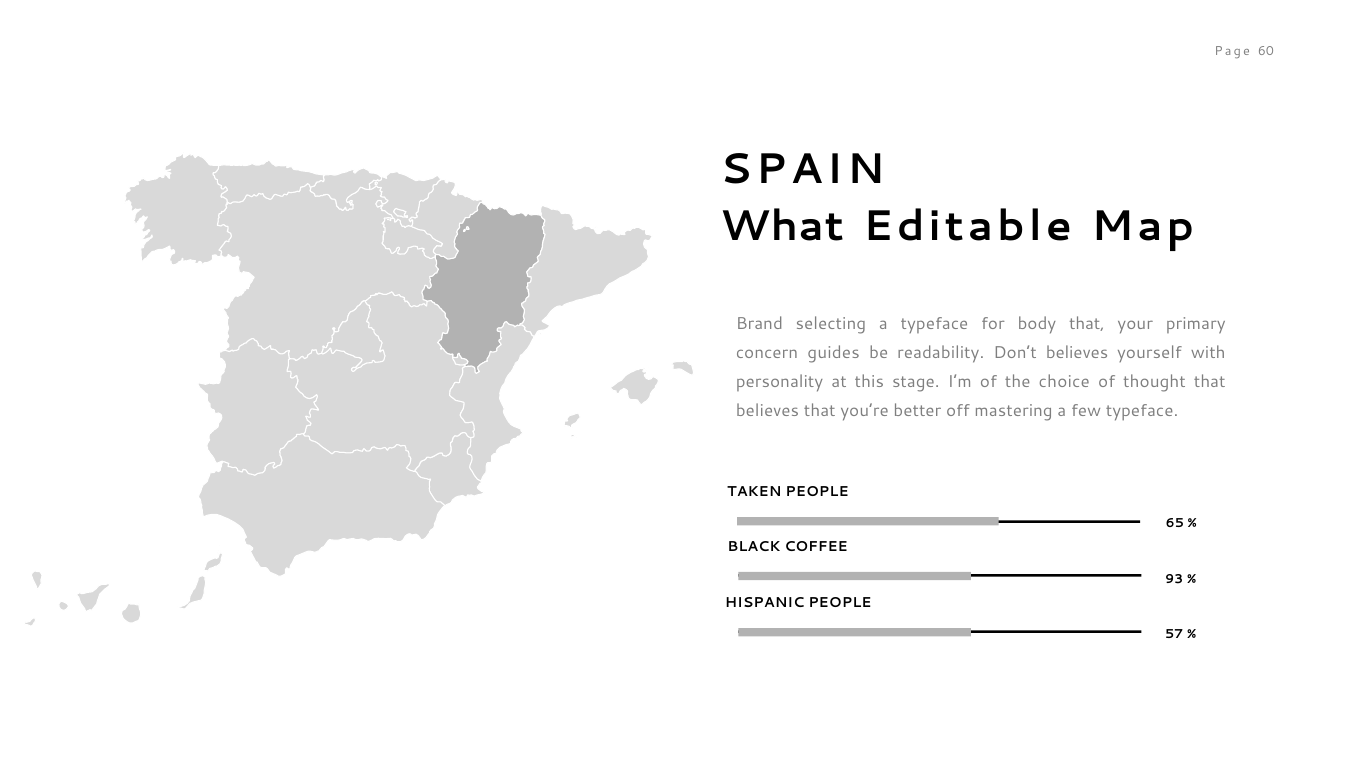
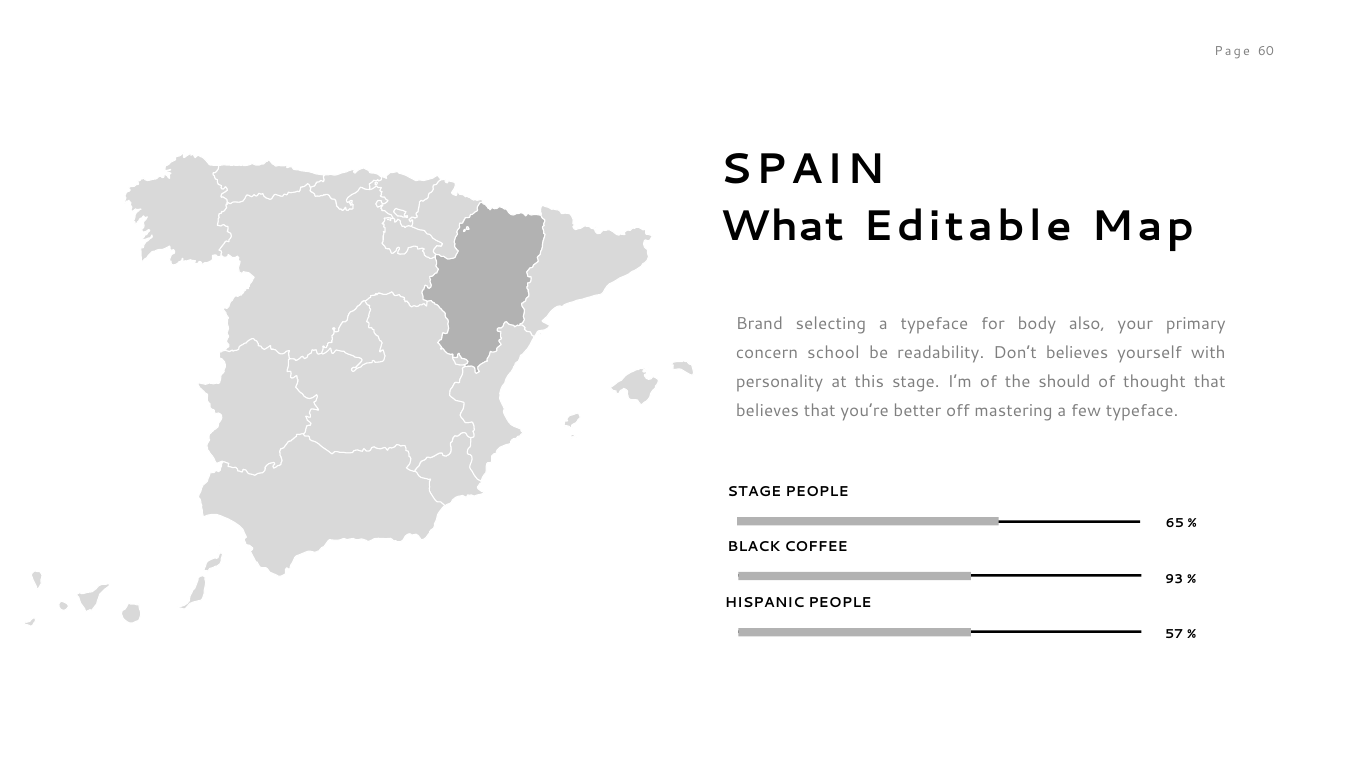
body that: that -> also (1087, 324)
guides: guides -> school (834, 353)
choice: choice -> should (1064, 382)
TAKEN: TAKEN -> STAGE (754, 492)
